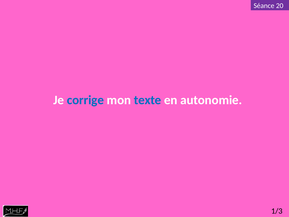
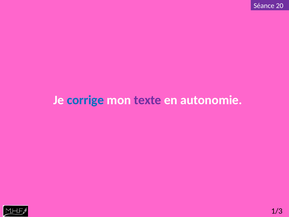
texte colour: blue -> purple (148, 100)
